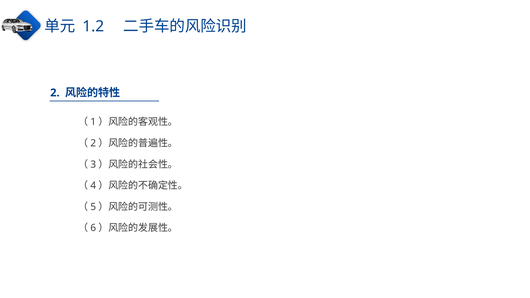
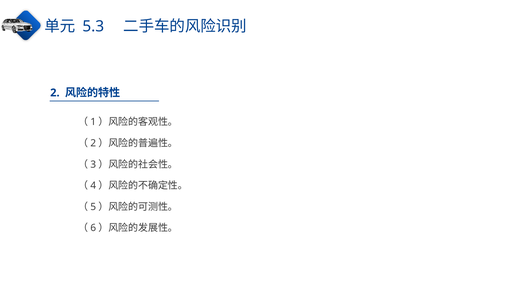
1.2: 1.2 -> 5.3 (93, 26)
